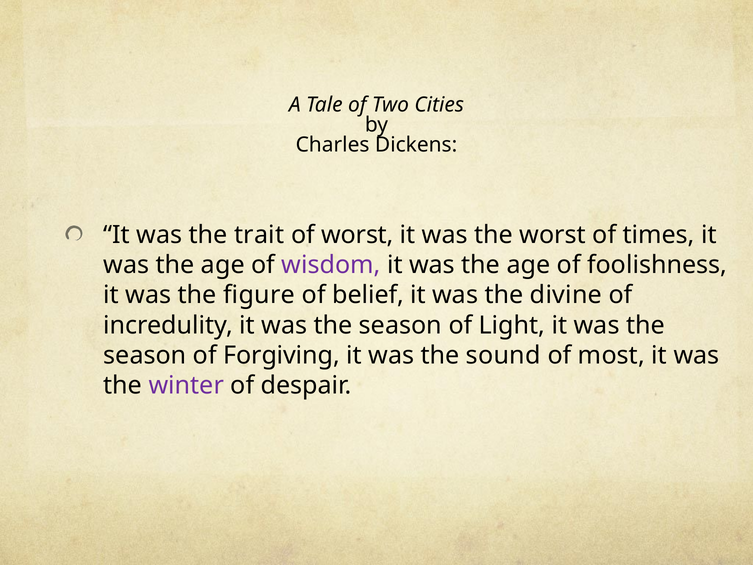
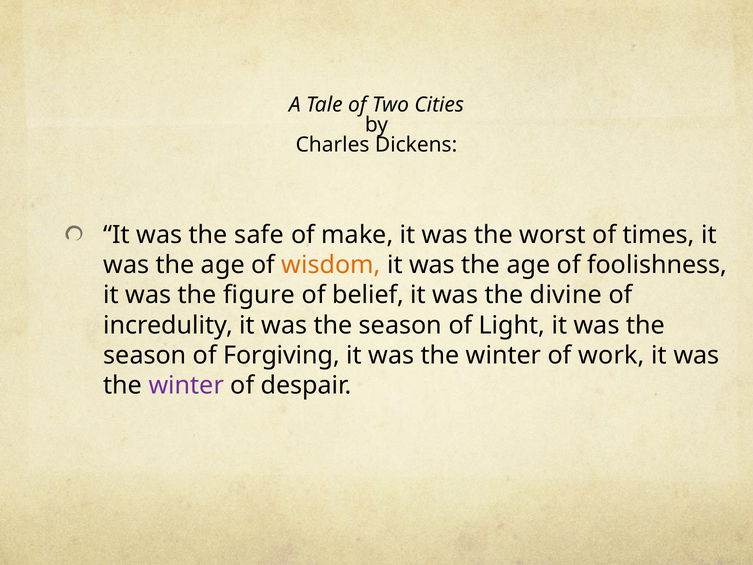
trait: trait -> safe (259, 235)
of worst: worst -> make (357, 235)
wisdom colour: purple -> orange (331, 265)
sound: sound -> winter (503, 355)
most: most -> work (611, 355)
